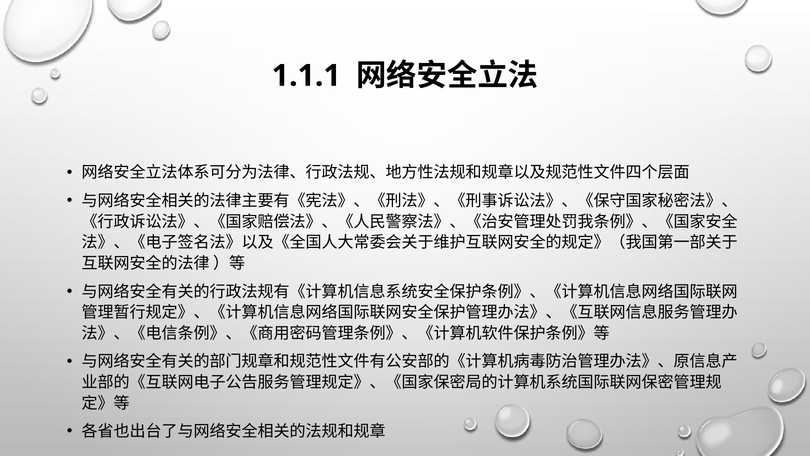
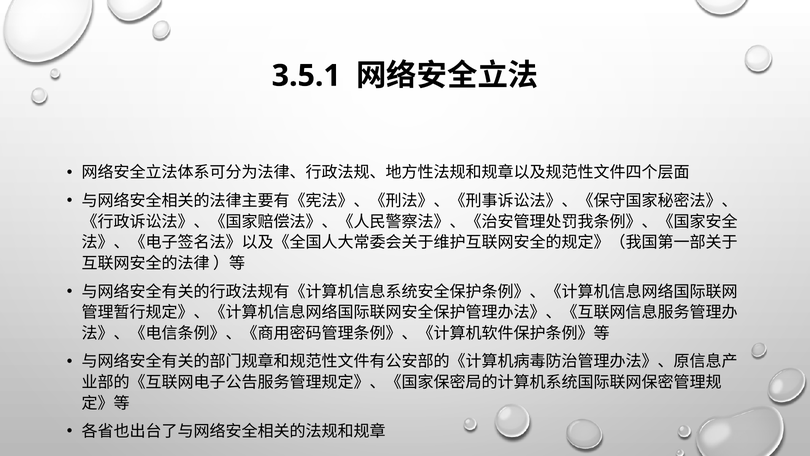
1.1.1: 1.1.1 -> 3.5.1 (306, 76)
